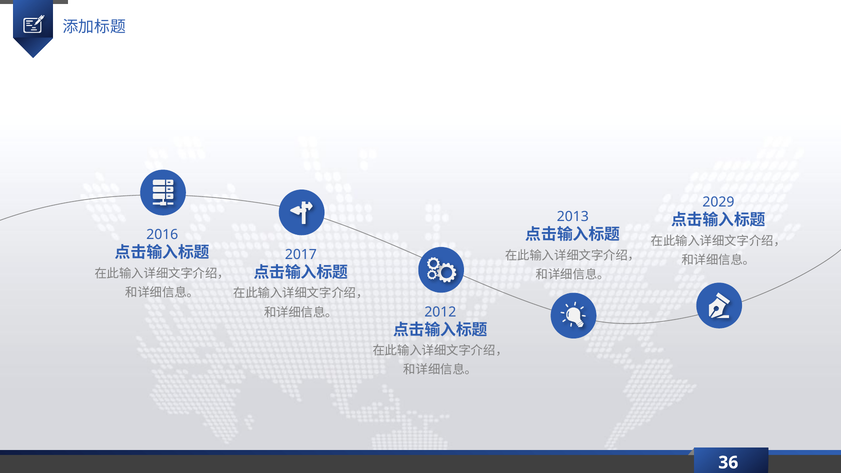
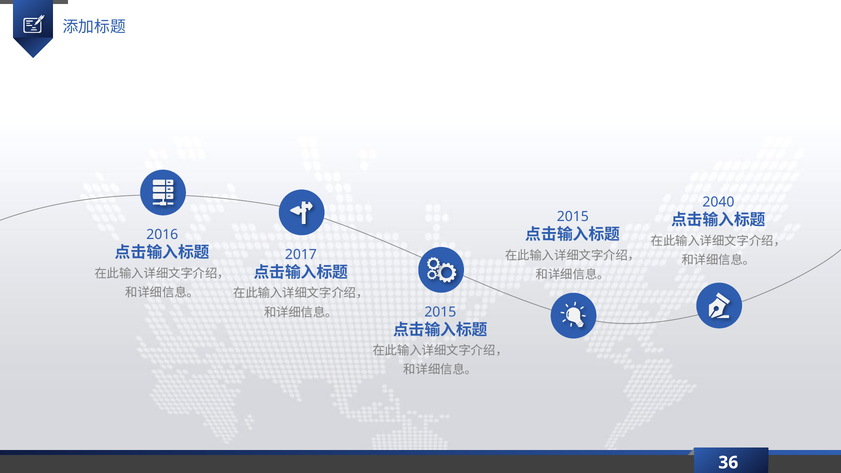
2029: 2029 -> 2040 (718, 202)
2013: 2013 -> 2015 (573, 217)
2012: 2012 -> 2015 (440, 312)
